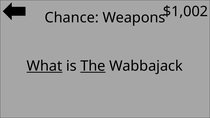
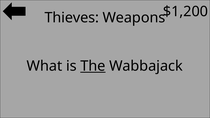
$1,002: $1,002 -> $1,200 (186, 11)
Chance: Chance -> Thieves (72, 18)
What underline: present -> none (44, 66)
